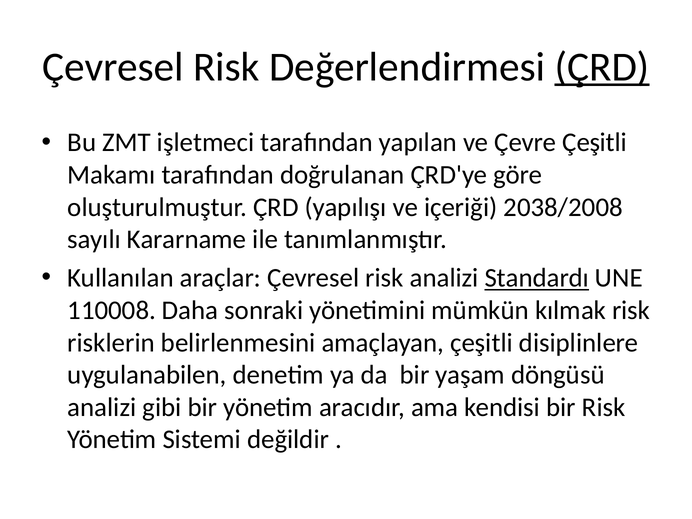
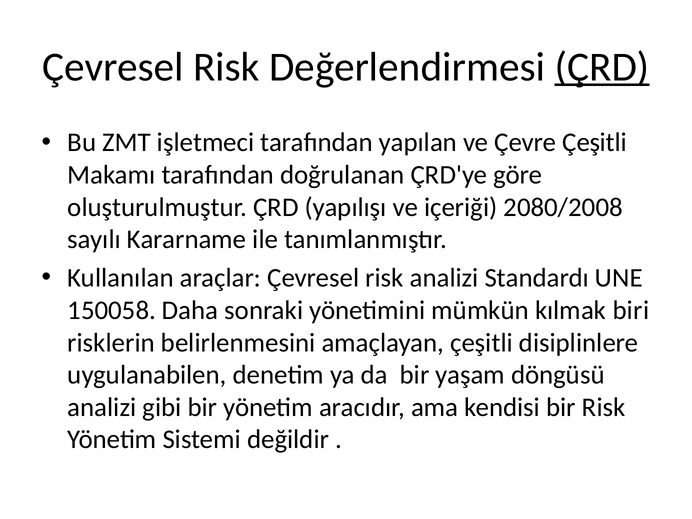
2038/2008: 2038/2008 -> 2080/2008 (563, 207)
Standardı underline: present -> none (537, 278)
110008: 110008 -> 150058 (112, 310)
kılmak risk: risk -> biri (631, 310)
